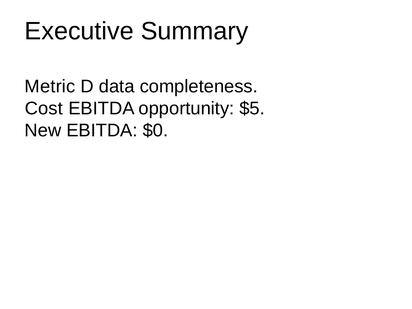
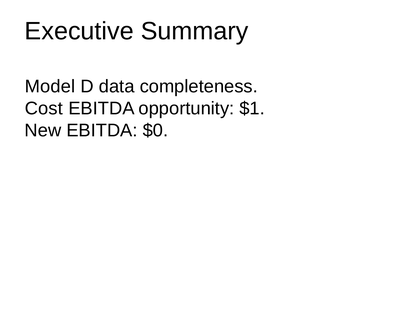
Metric: Metric -> Model (50, 86)
$5: $5 -> $1 (252, 108)
